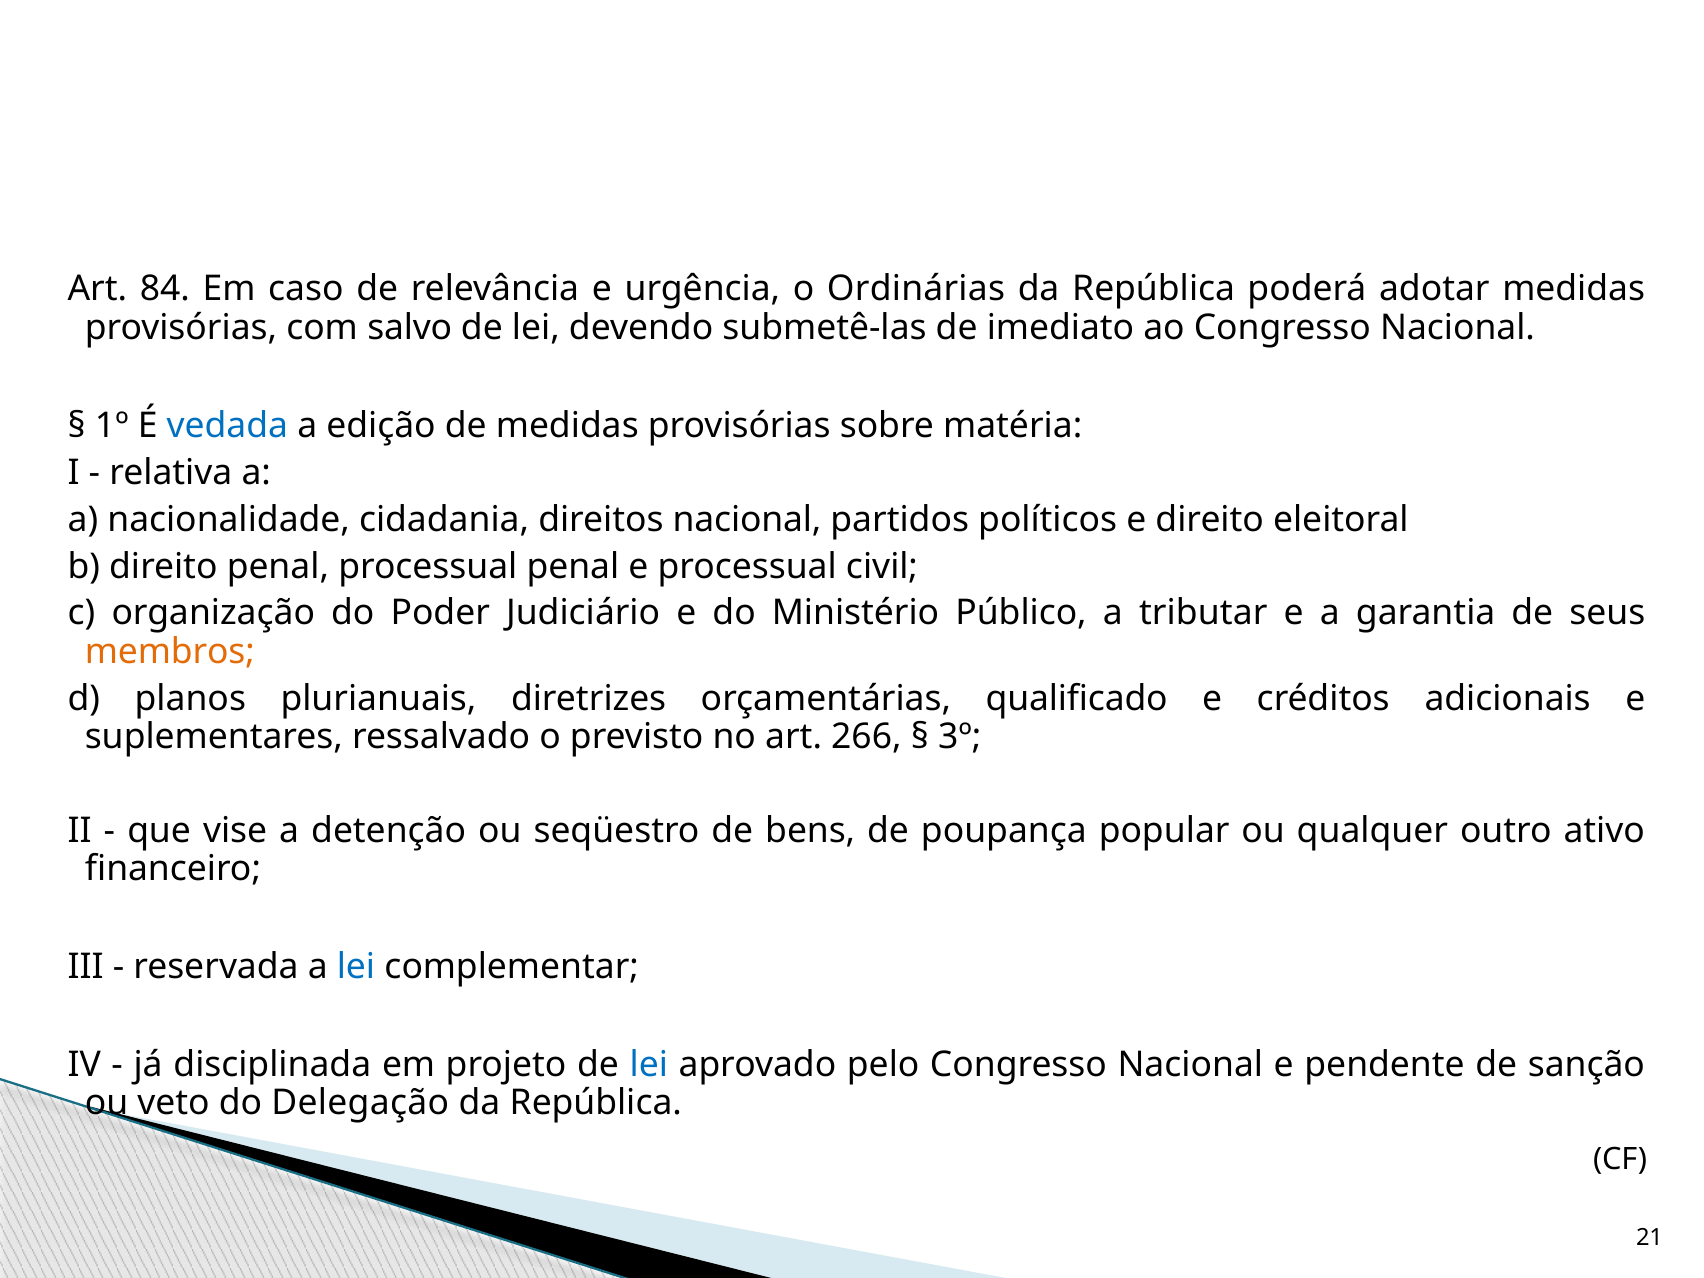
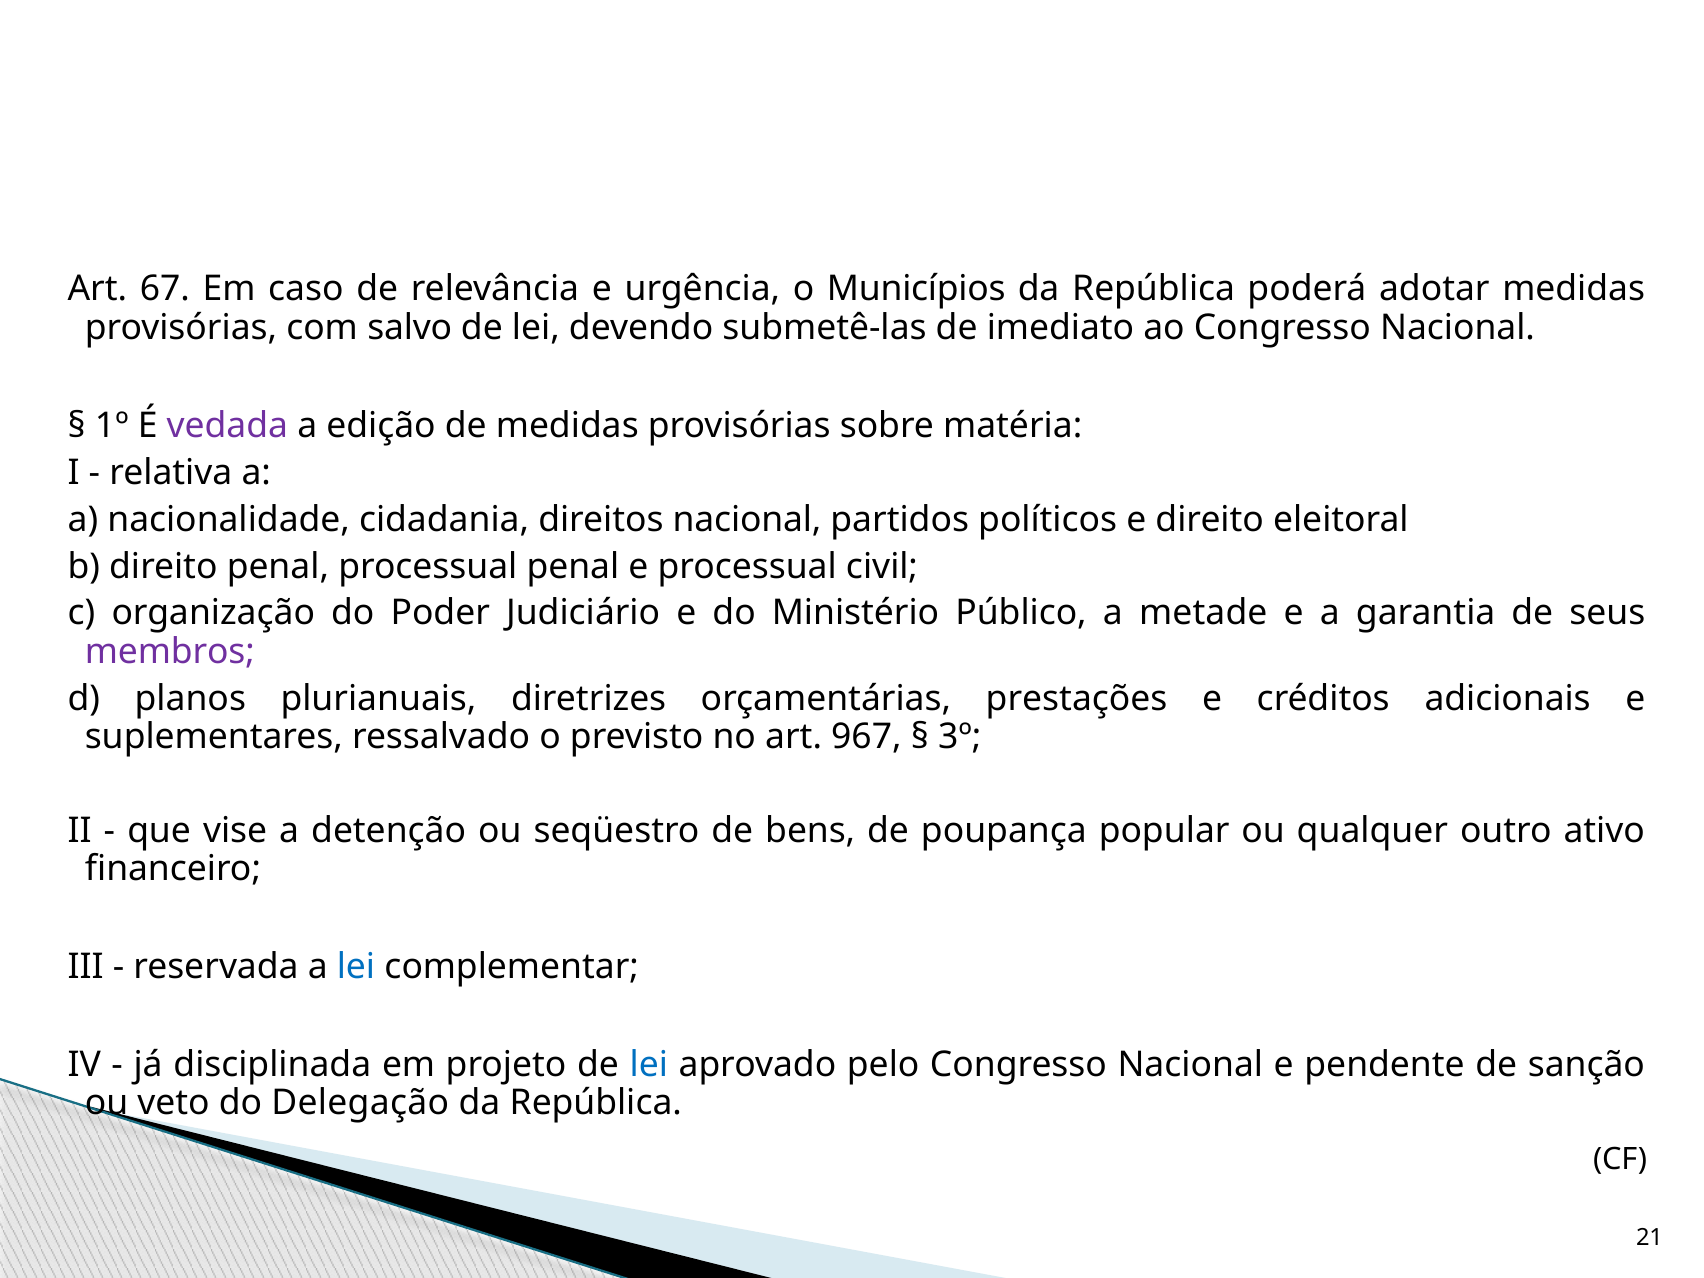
84: 84 -> 67 (165, 288)
Ordinárias: Ordinárias -> Municípios (916, 288)
vedada colour: blue -> purple (227, 426)
tributar: tributar -> metade (1203, 613)
membros colour: orange -> purple (170, 652)
qualificado: qualificado -> prestações (1077, 698)
266: 266 -> 967 (866, 737)
